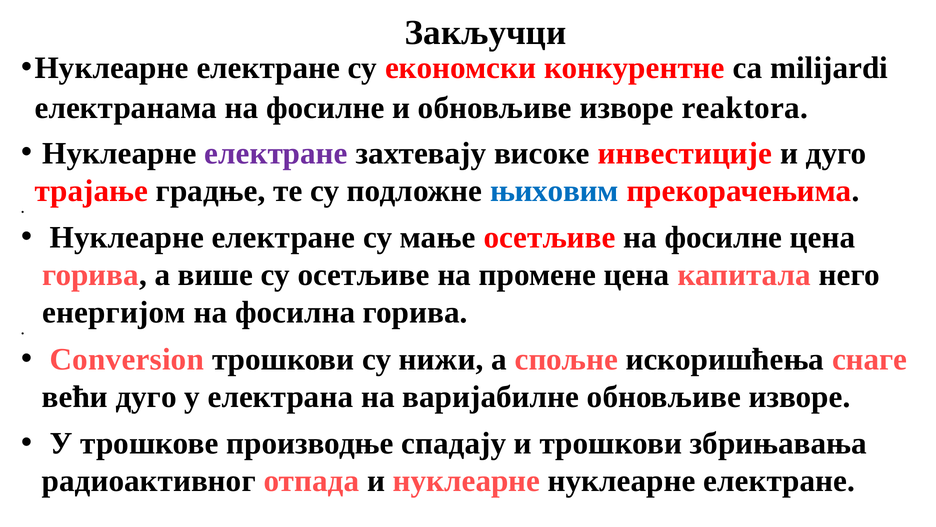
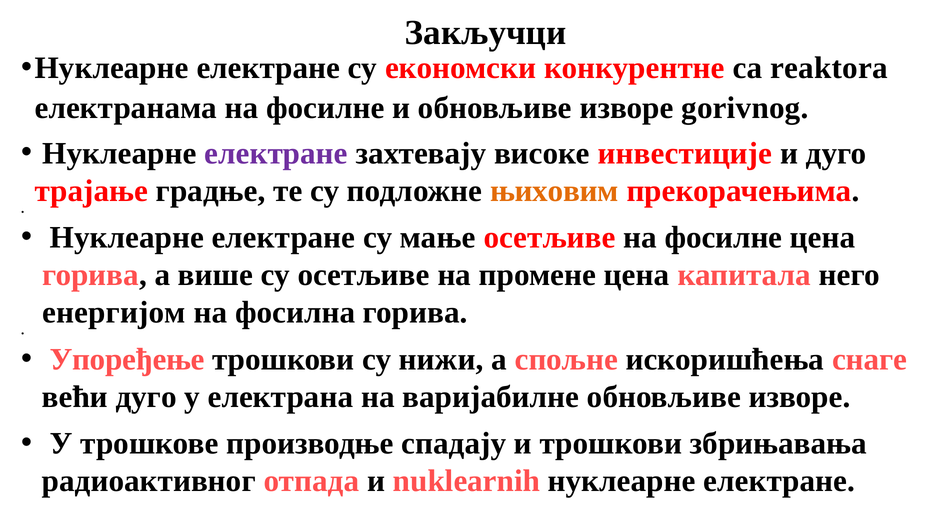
milijardi: milijardi -> reaktora (829, 68)
reaktora: reaktora -> gorivnog (745, 108)
њиховим colour: blue -> orange (554, 191)
Conversion: Conversion -> Упоређење (127, 359)
нуклеарнe: нуклеарнe -> nuklearnih (466, 481)
